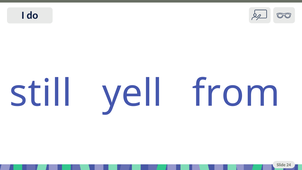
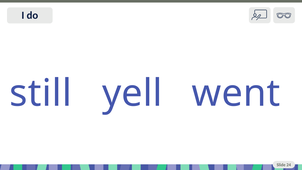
from: from -> went (236, 93)
